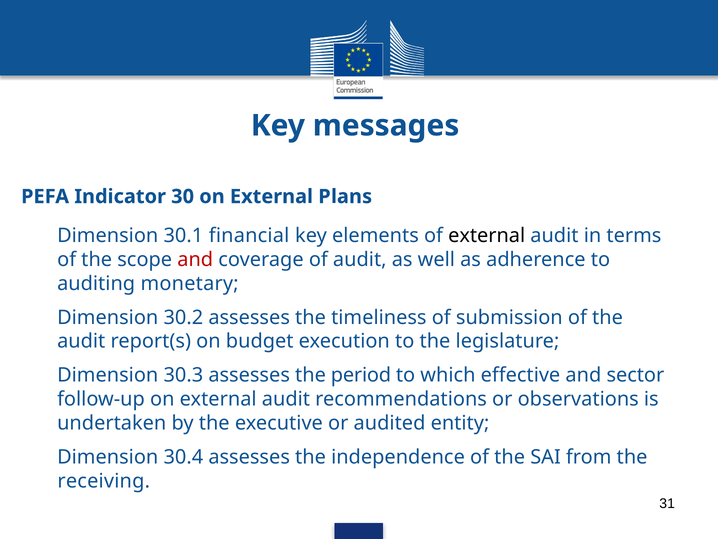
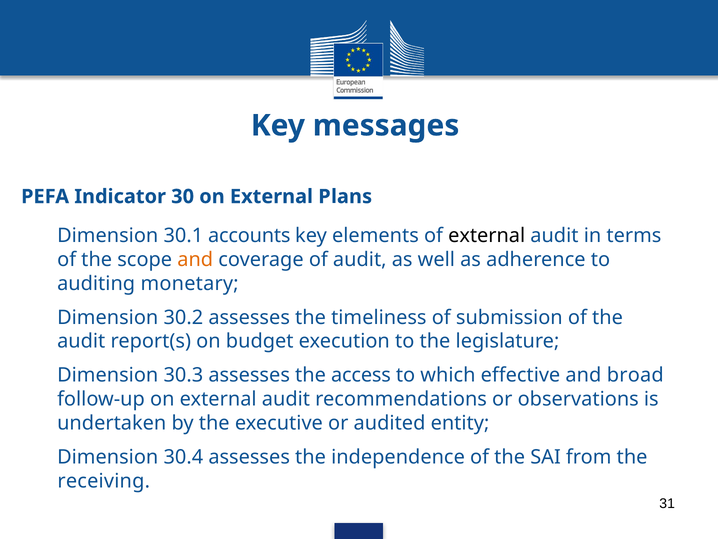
financial: financial -> accounts (249, 235)
and colour: red -> orange (195, 259)
period: period -> access (361, 375)
sector: sector -> broad (635, 375)
